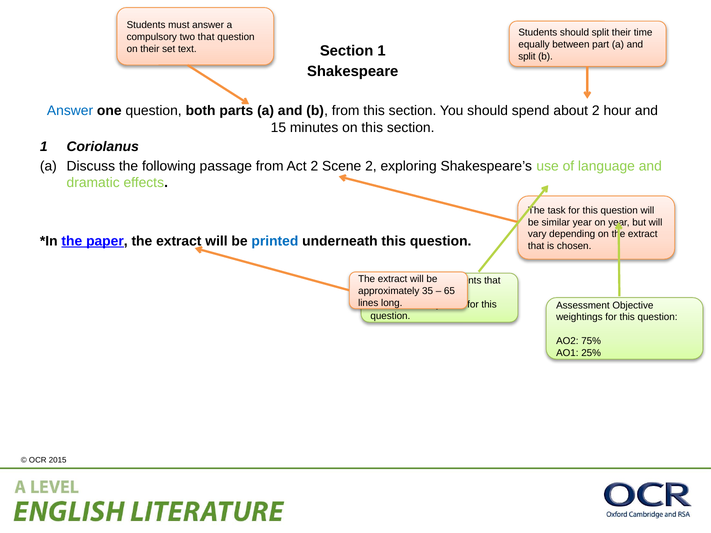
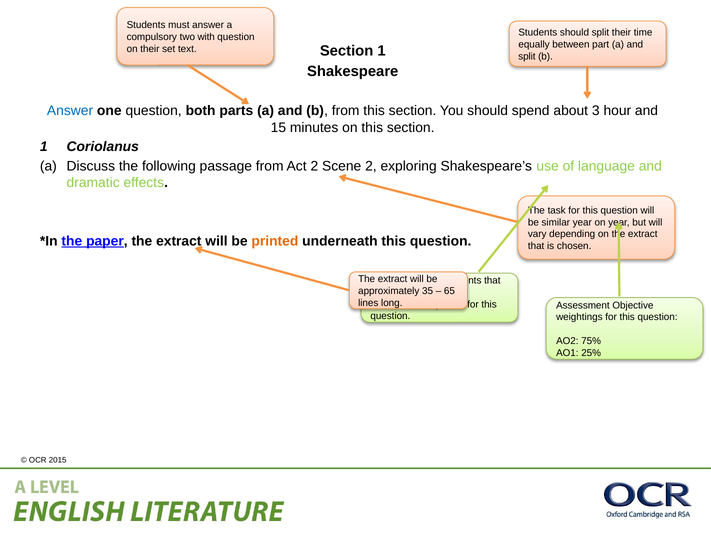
two that: that -> with (206, 37)
about 2: 2 -> 3 (596, 111)
printed colour: blue -> orange (275, 241)
